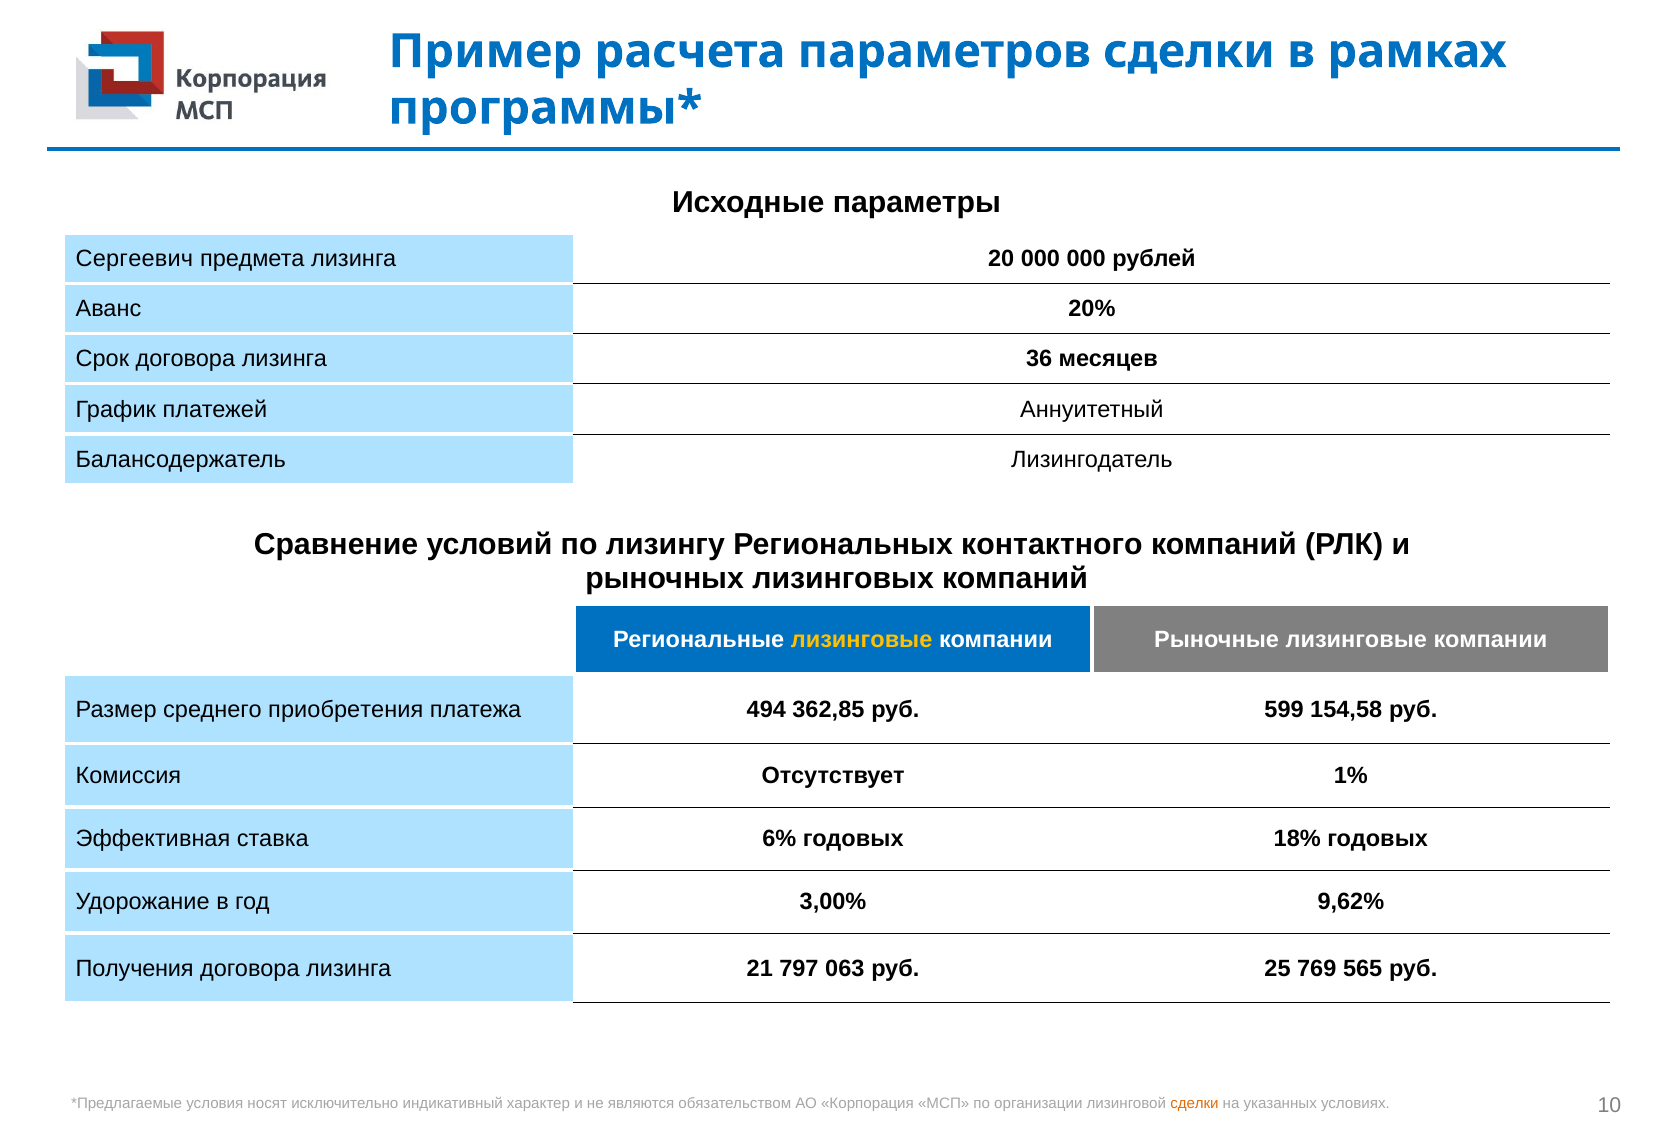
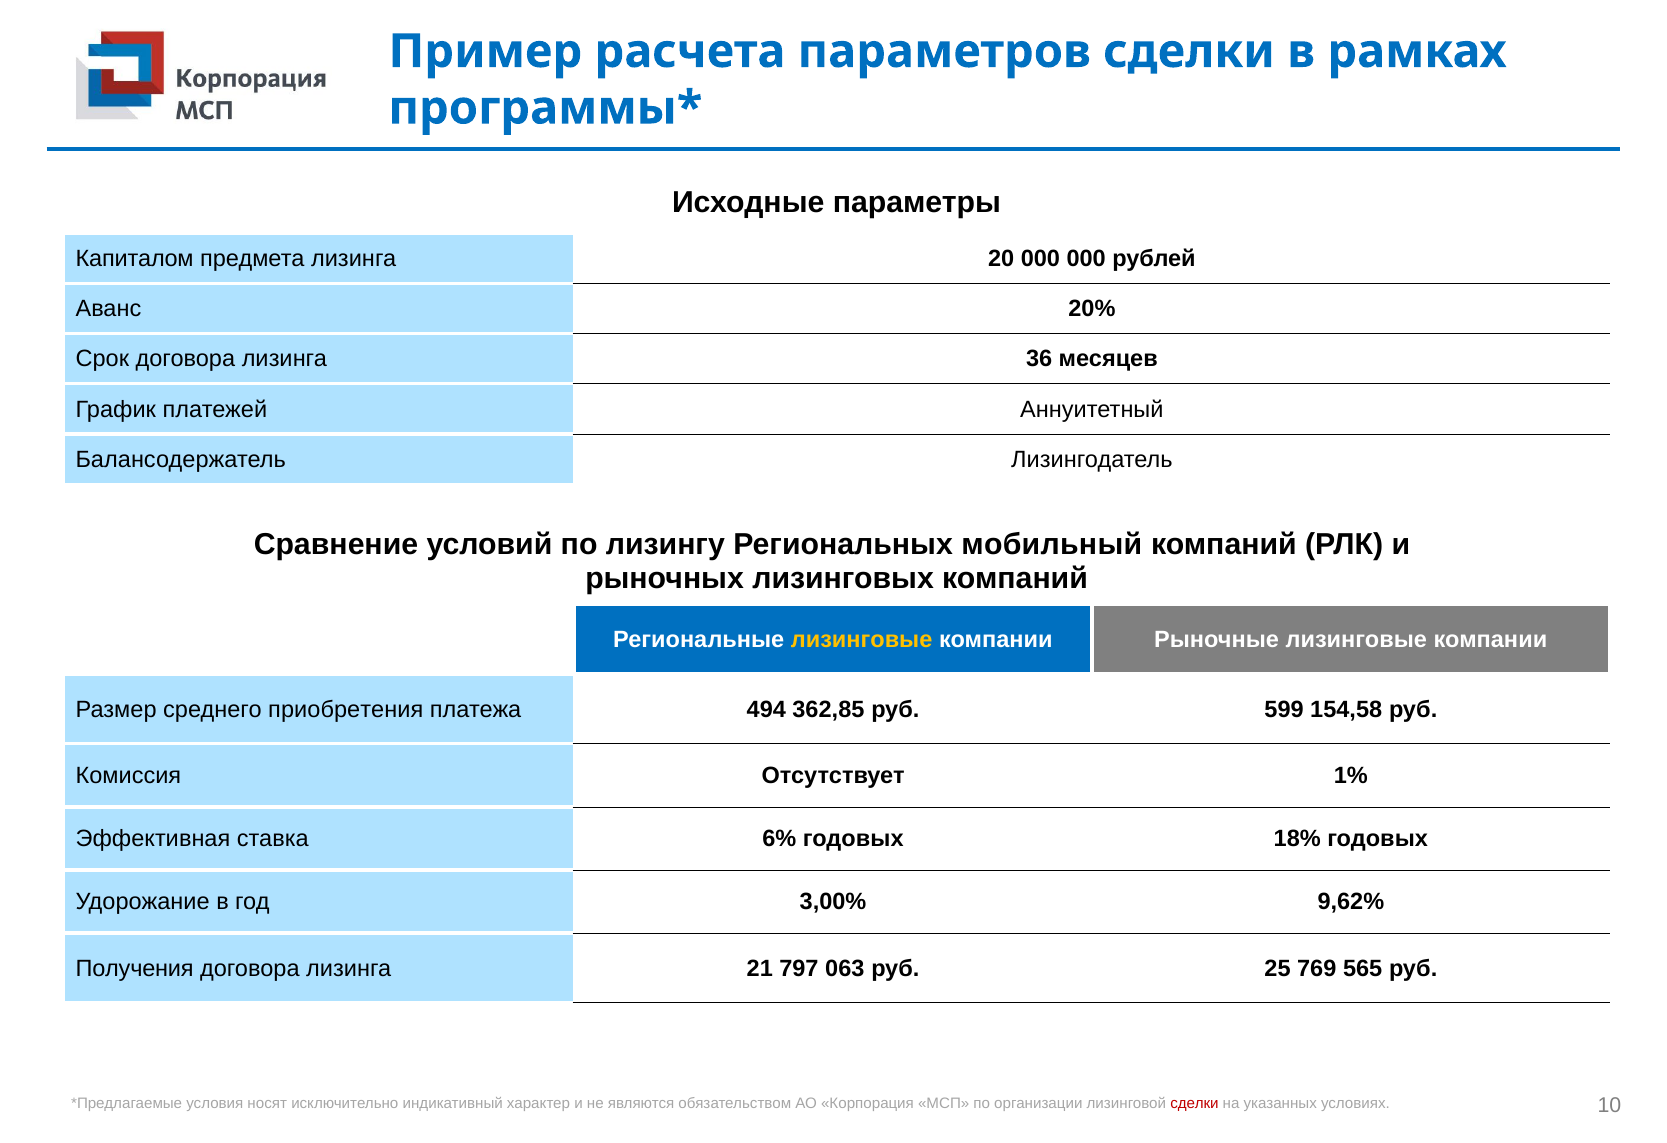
Сергеевич: Сергеевич -> Капиталом (135, 259)
контактного: контактного -> мобильный (1052, 545)
сделки colour: orange -> red (1194, 1104)
